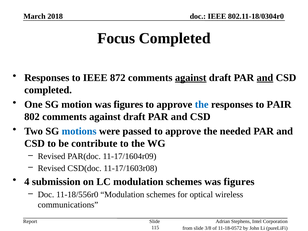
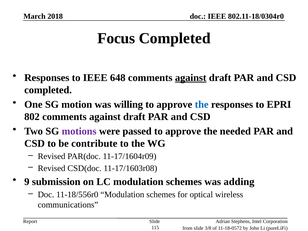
872: 872 -> 648 (118, 78)
and underline: present -> none (265, 78)
motion was figures: figures -> willing (128, 104)
PAIR: PAIR -> EPRI (279, 104)
motions colour: blue -> purple (79, 131)
4: 4 -> 9 (27, 182)
schemes was figures: figures -> adding (239, 182)
